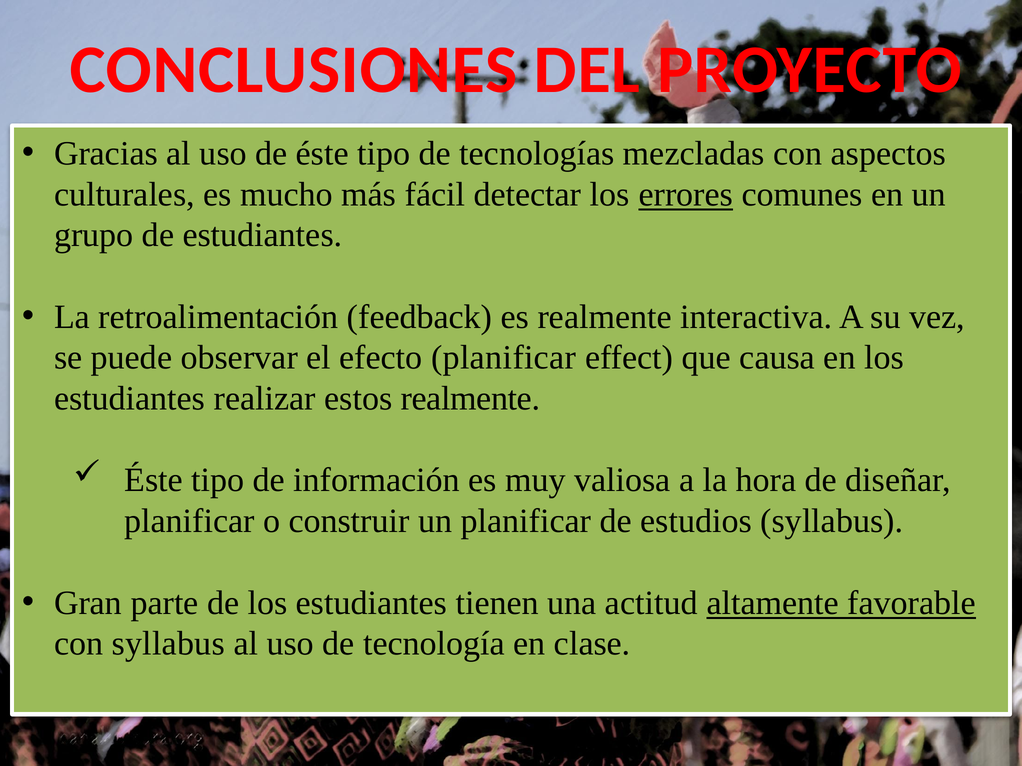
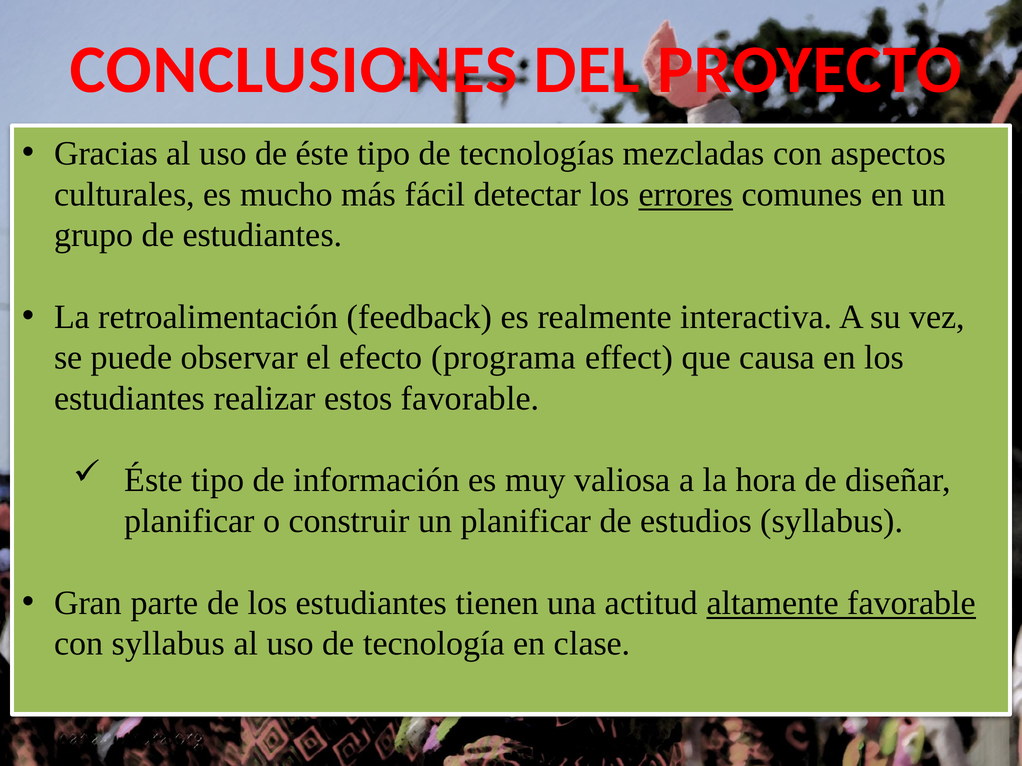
efecto planificar: planificar -> programa (504, 358)
estos realmente: realmente -> favorable (470, 399)
